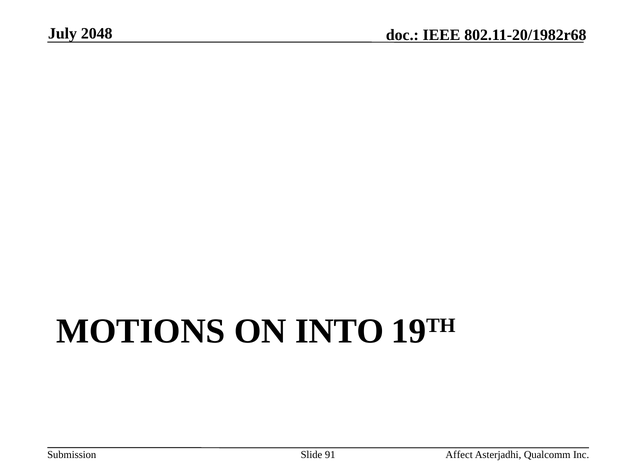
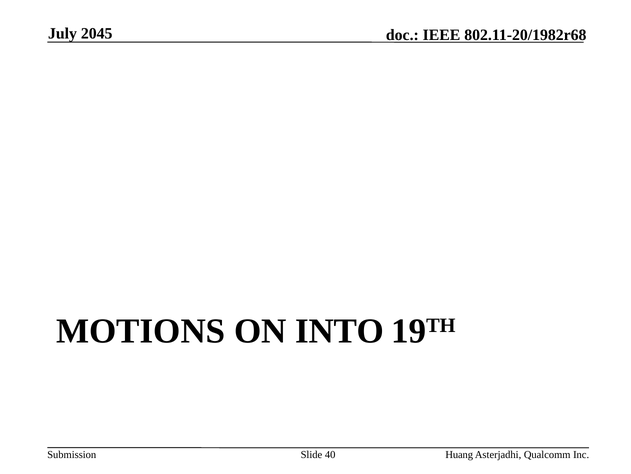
2048: 2048 -> 2045 (97, 33)
91: 91 -> 40 (330, 454)
Affect: Affect -> Huang (459, 454)
